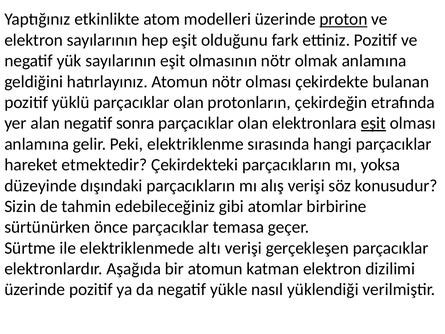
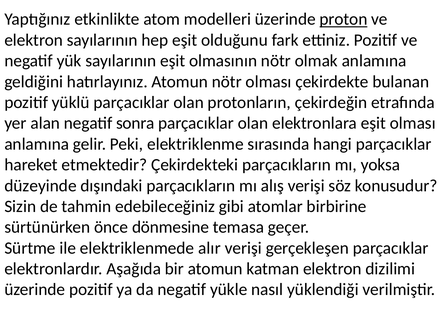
eşit underline: present -> none (373, 123)
önce parçacıklar: parçacıklar -> dönmesine (171, 227)
altı: altı -> alır (209, 248)
